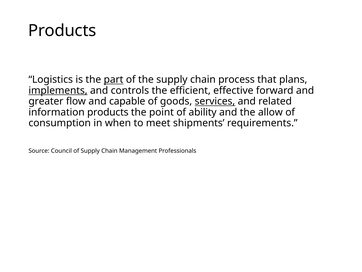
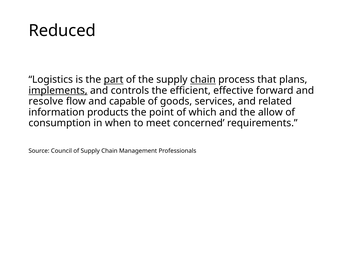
Products: Products -> Reduced (62, 31)
chain underline: none -> present (203, 79)
greater: greater -> resolve (46, 101)
services underline: present -> none (215, 101)
ability: ability -> which (203, 112)
shipments: shipments -> concerned (199, 123)
